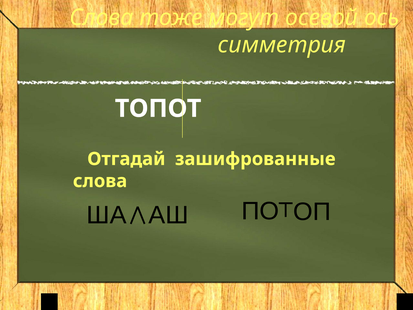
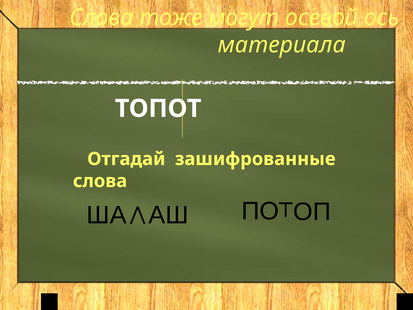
симметрия: симметрия -> материала (282, 45)
